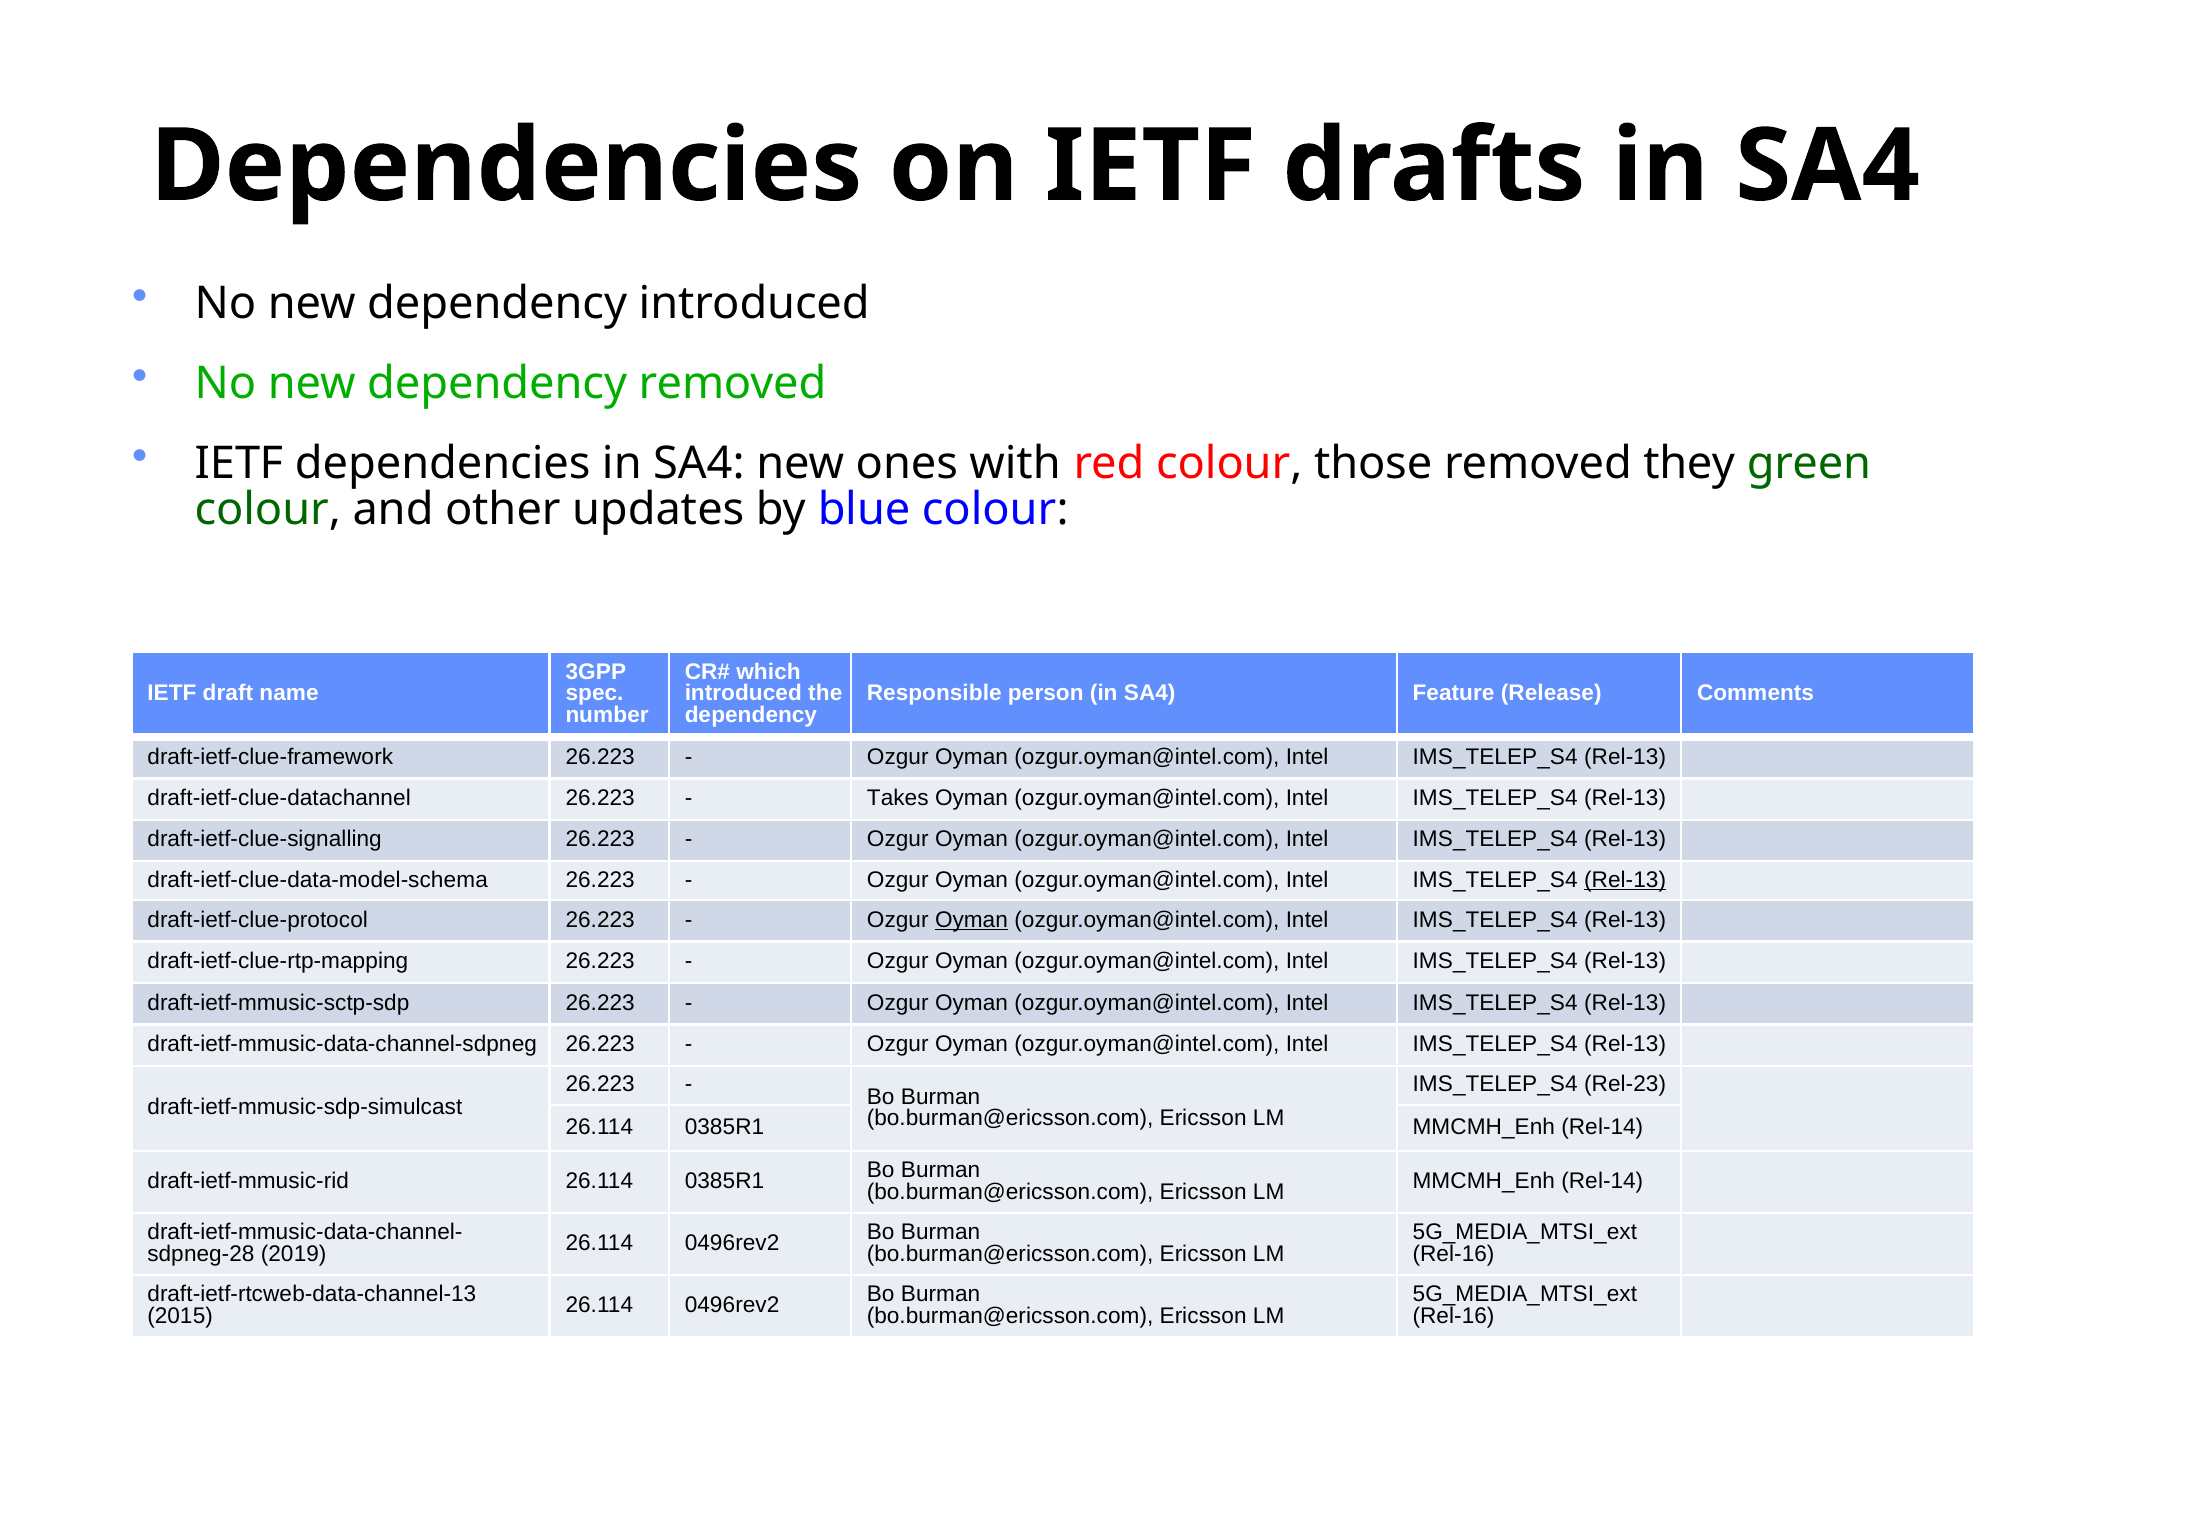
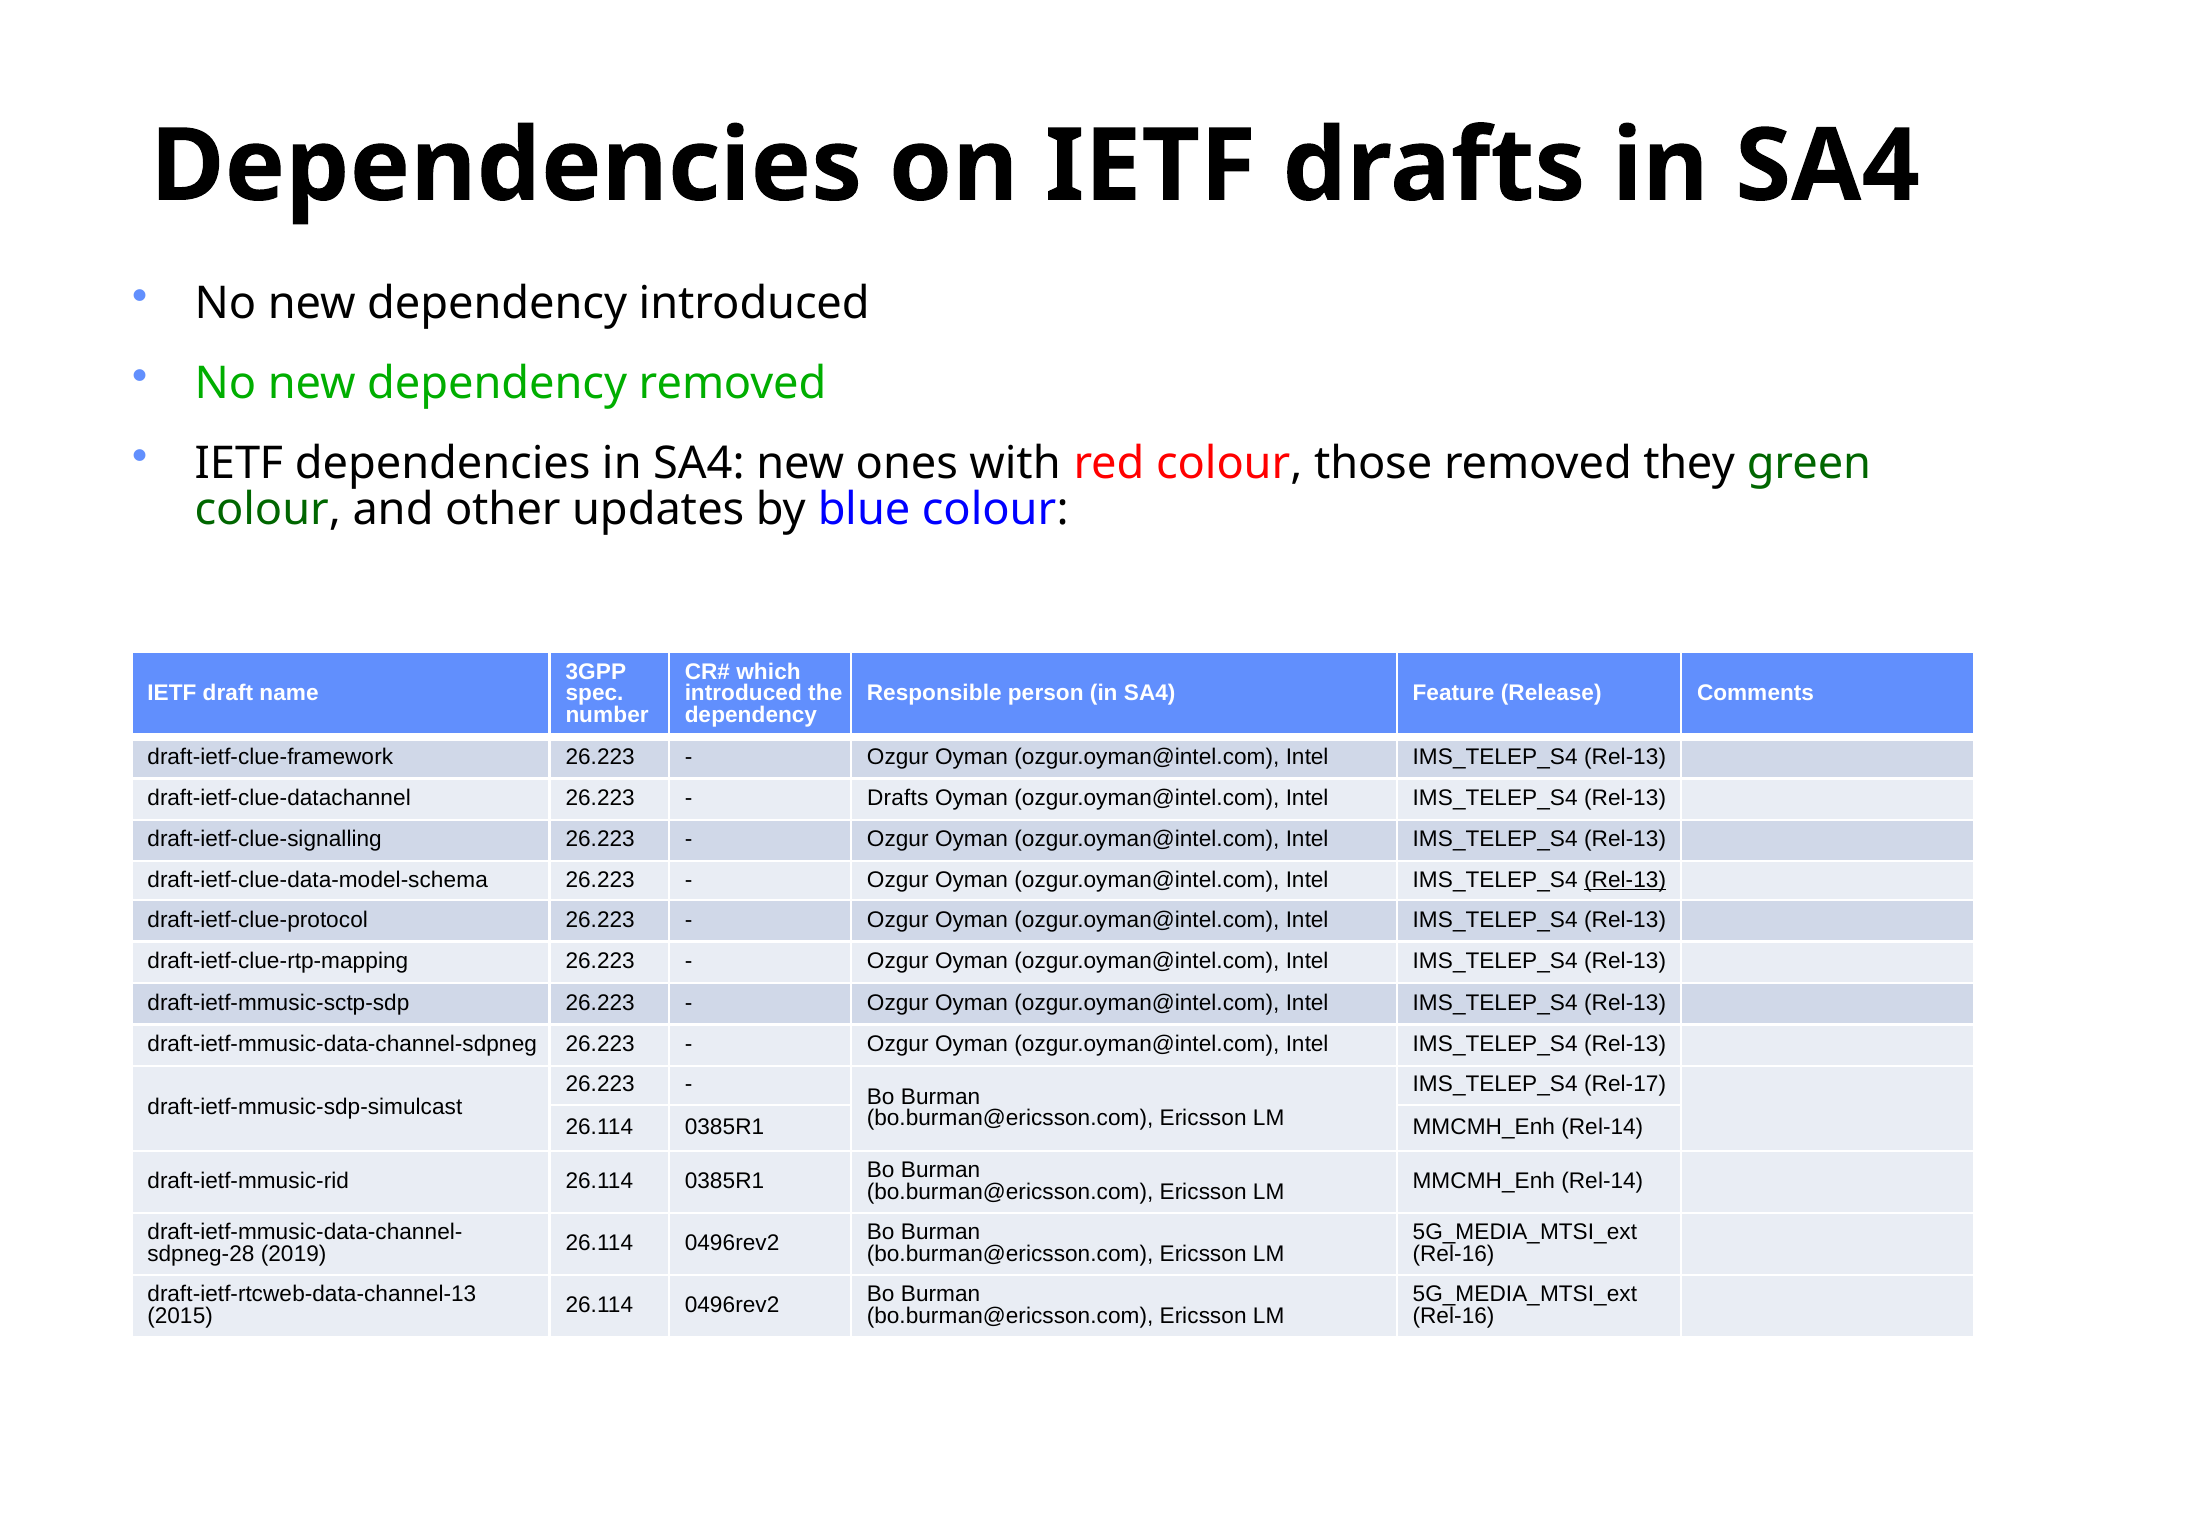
Takes: Takes -> Drafts (898, 798)
Oyman underline: present -> none (971, 920)
Rel-23: Rel-23 -> Rel-17 (1625, 1085)
